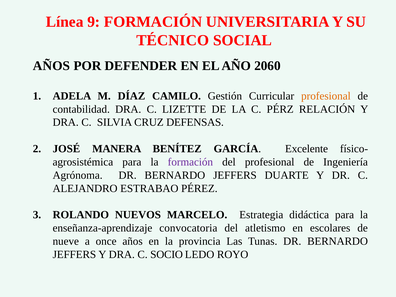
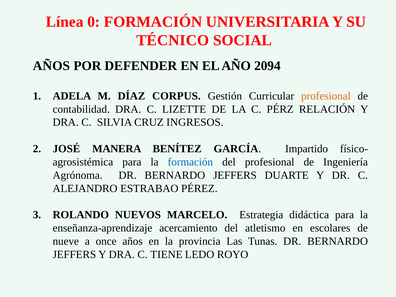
9: 9 -> 0 (94, 22)
2060: 2060 -> 2094 (267, 66)
CAMILO: CAMILO -> CORPUS (176, 96)
DEFENSAS: DEFENSAS -> INGRESOS (195, 122)
Excelente: Excelente -> Impartido (307, 149)
formación colour: purple -> blue (190, 162)
convocatoria: convocatoria -> acercamiento (188, 228)
SOCIO: SOCIO -> TIENE (166, 254)
